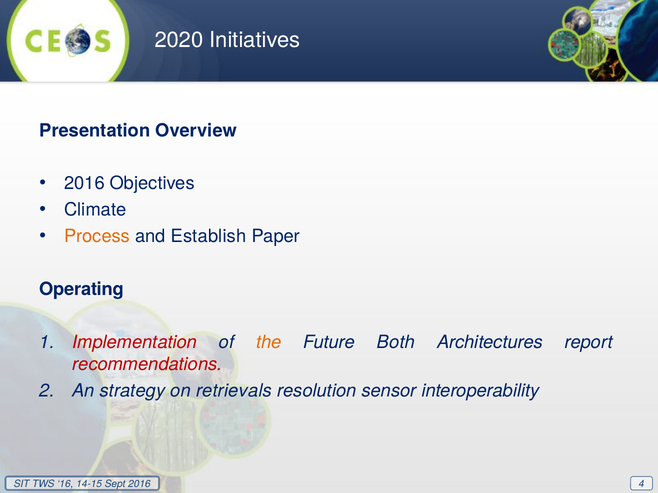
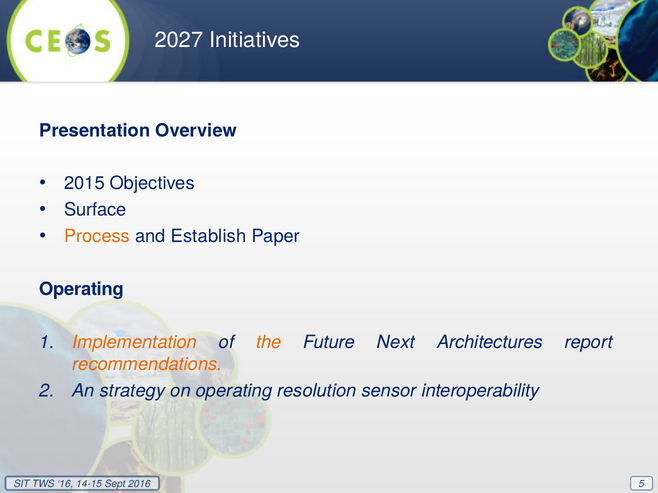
2020: 2020 -> 2027 (179, 40)
2016: 2016 -> 2015 (84, 184)
Climate: Climate -> Surface (95, 210)
Implementation colour: red -> orange (135, 343)
Both: Both -> Next (396, 343)
recommendations colour: red -> orange (147, 365)
on retrievals: retrievals -> operating (234, 391)
4: 4 -> 5 (642, 484)
